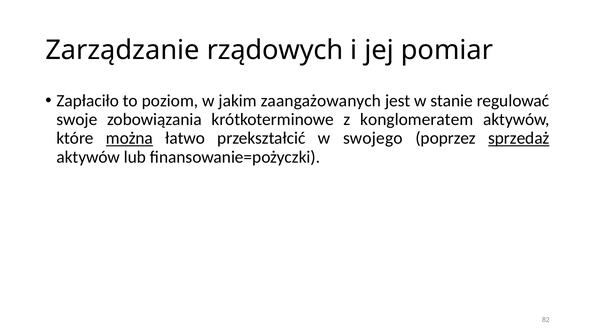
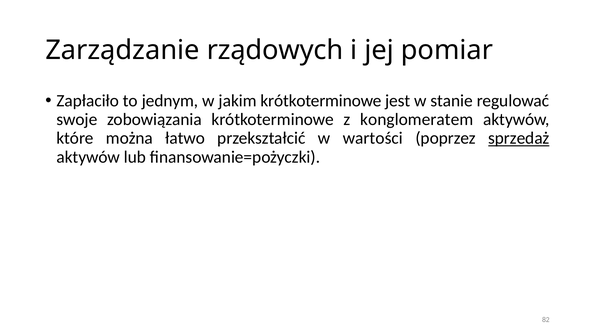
poziom: poziom -> jednym (170, 101)
jakim zaangażowanych: zaangażowanych -> krótkoterminowe (321, 101)
można underline: present -> none (129, 138)
swojego: swojego -> wartości (373, 138)
